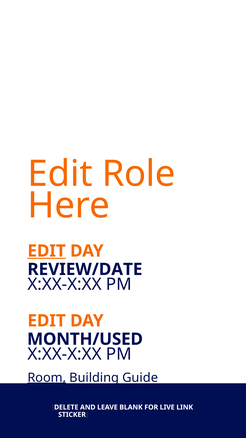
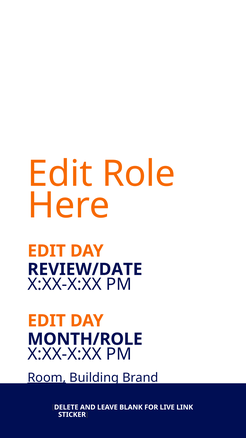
EDIT underline: present -> none (47, 250)
MONTH/USED: MONTH/USED -> MONTH/ROLE (85, 338)
Guide: Guide -> Brand (140, 377)
